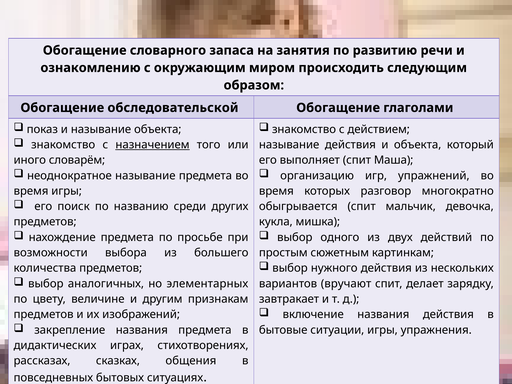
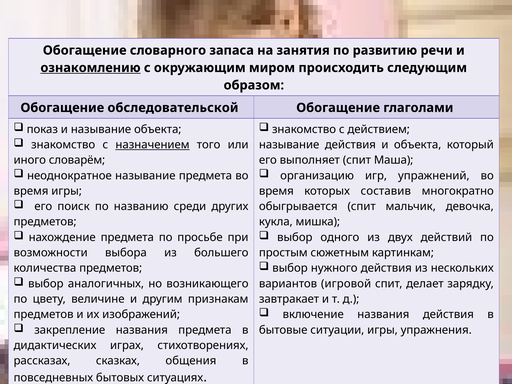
ознакомлению underline: none -> present (90, 68)
разговор: разговор -> составив (386, 191)
элементарных: элементарных -> возникающего (207, 284)
вручают: вручают -> игровой (346, 284)
